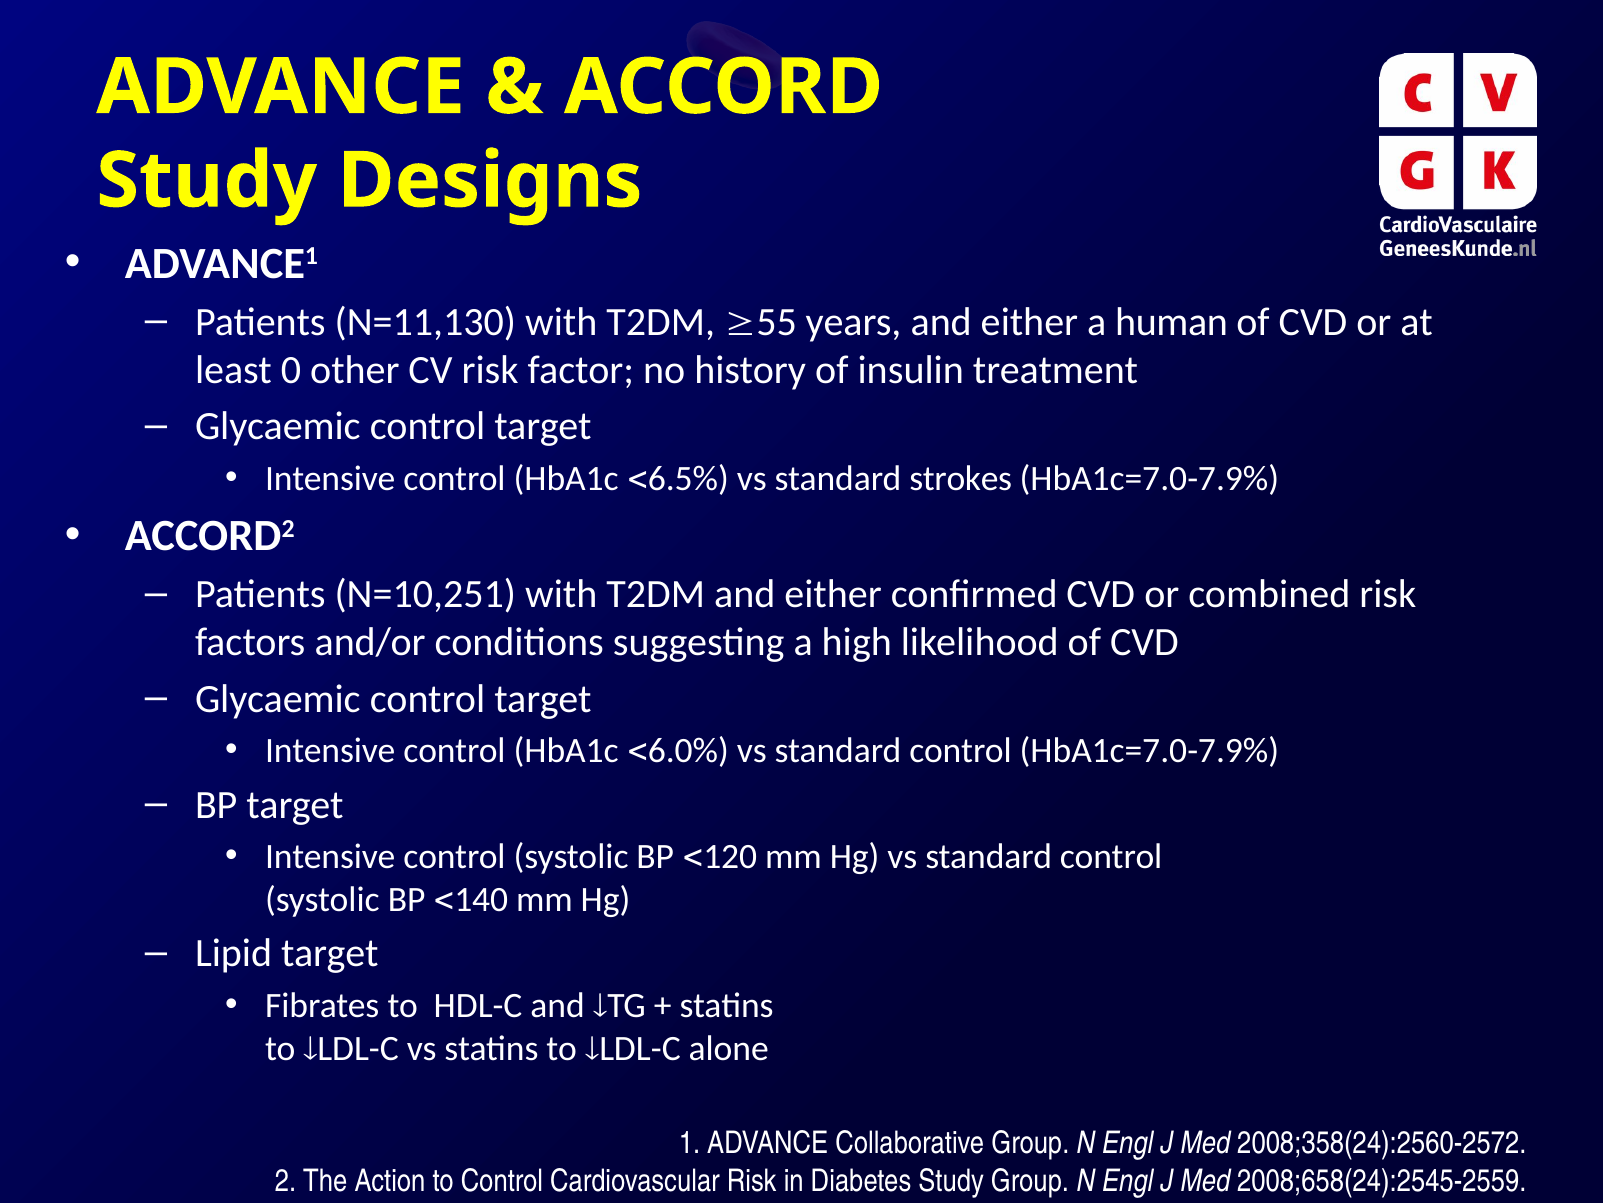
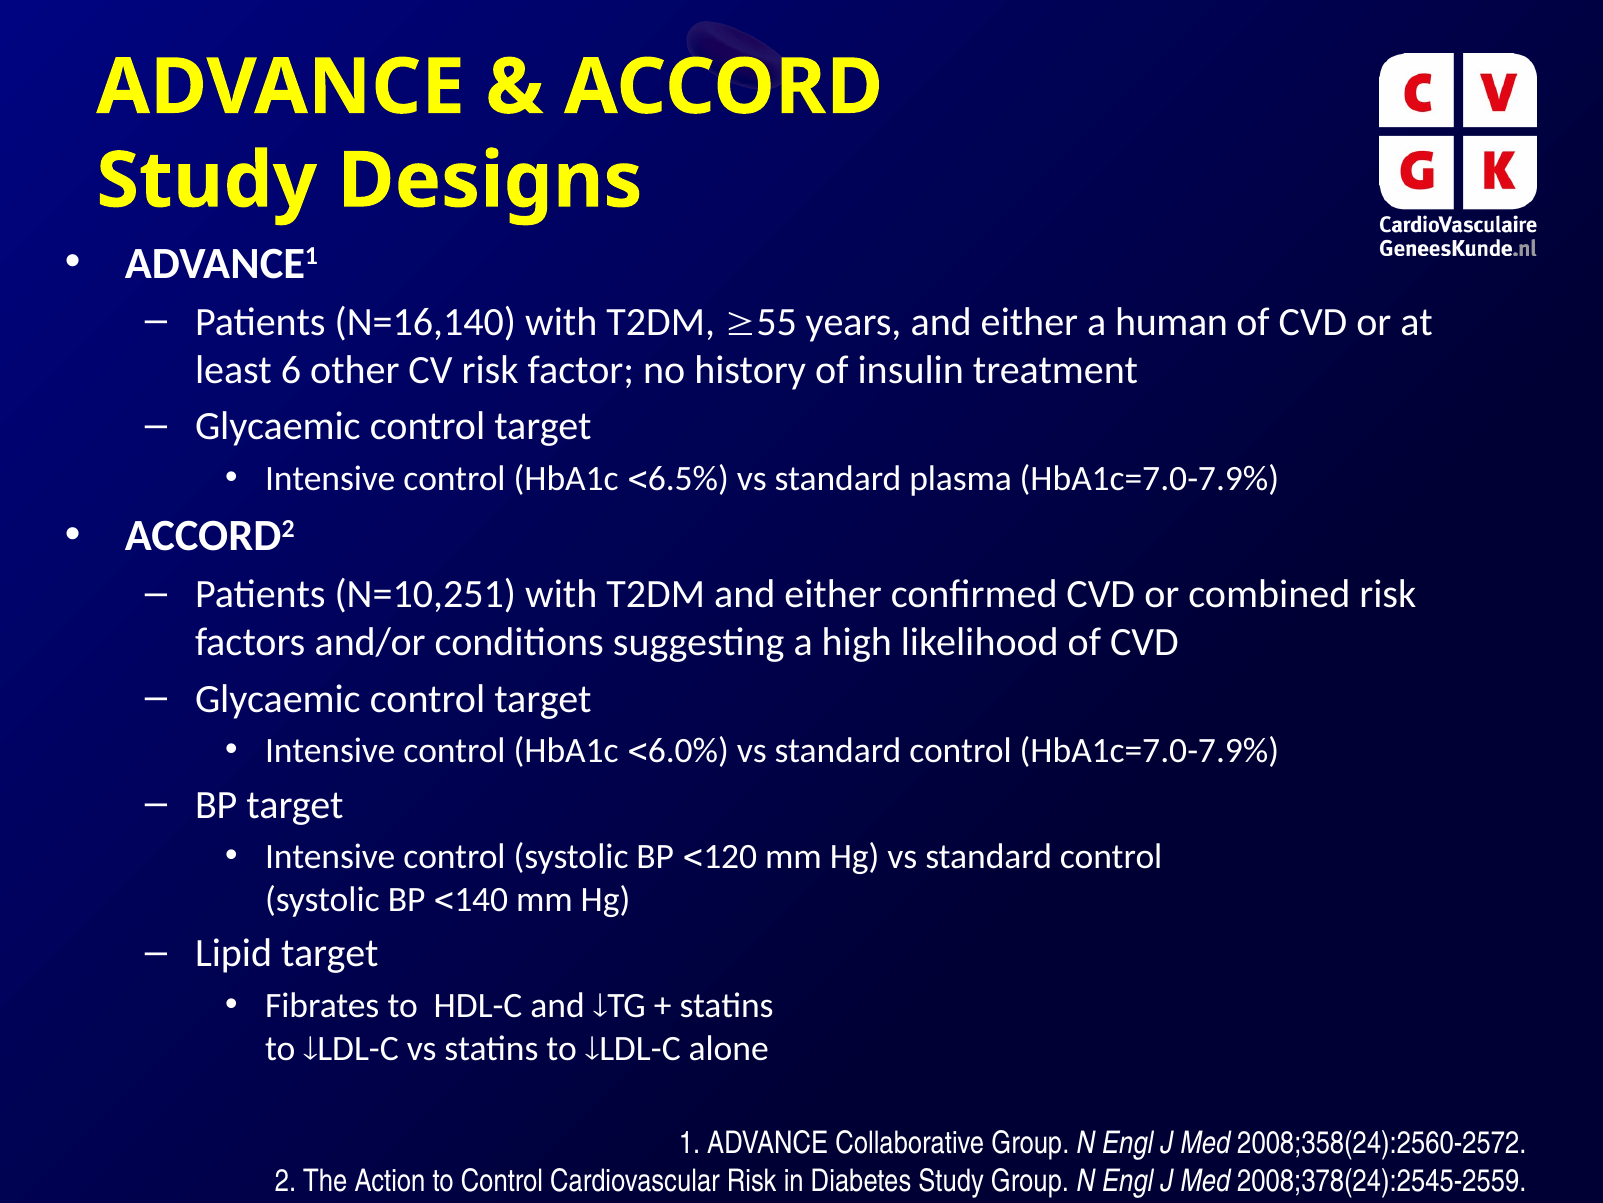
N=11,130: N=11,130 -> N=16,140 (425, 322)
0: 0 -> 6 (291, 370)
strokes: strokes -> plasma (961, 478)
2008;658(24):2545-2559: 2008;658(24):2545-2559 -> 2008;378(24):2545-2559 (1382, 1180)
